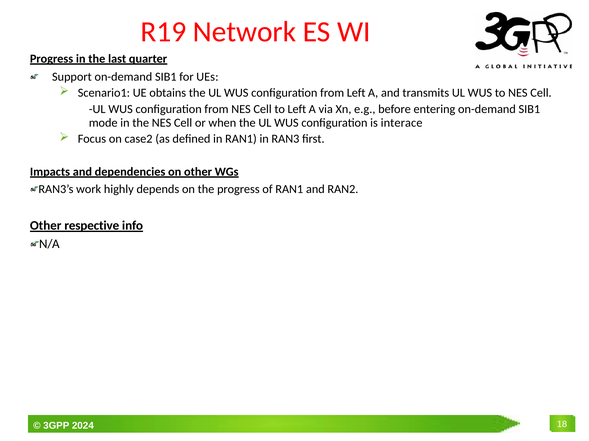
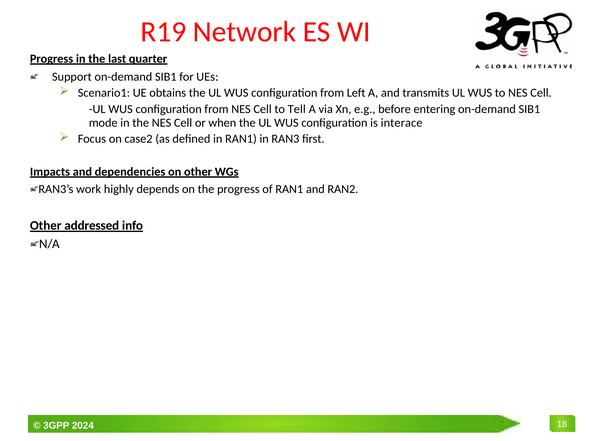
to Left: Left -> Tell (297, 109)
respective: respective -> addressed (92, 226)
